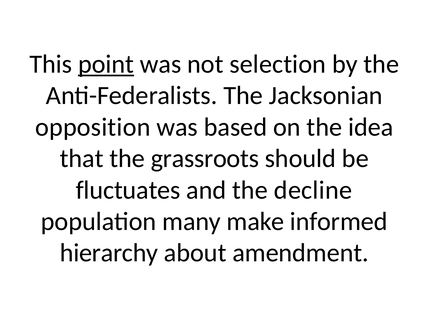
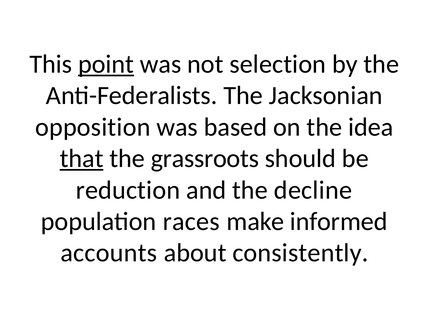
that underline: none -> present (82, 158)
fluctuates: fluctuates -> reduction (128, 190)
many: many -> races (191, 221)
hierarchy: hierarchy -> accounts (109, 253)
amendment: amendment -> consistently (300, 253)
